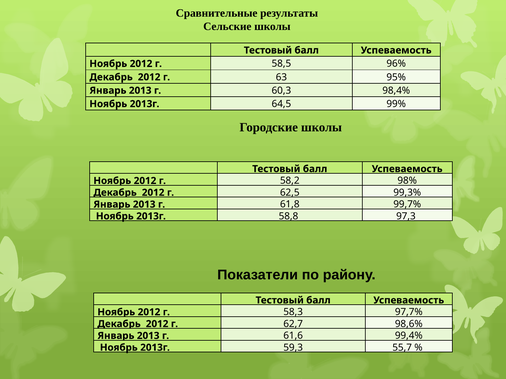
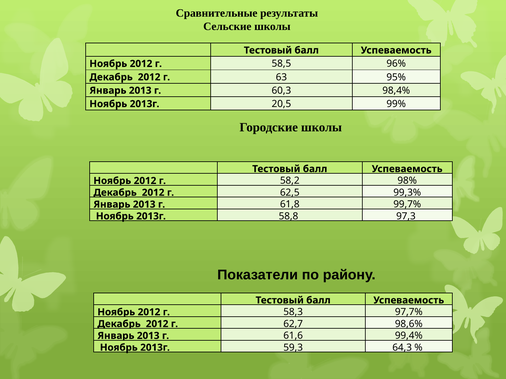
64,5: 64,5 -> 20,5 (281, 104)
55,7: 55,7 -> 64,3 (402, 348)
